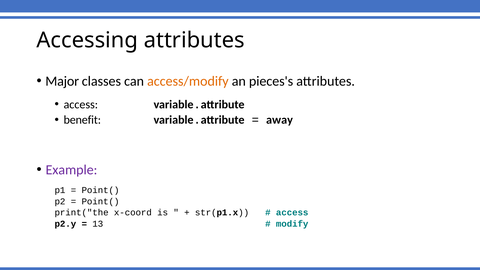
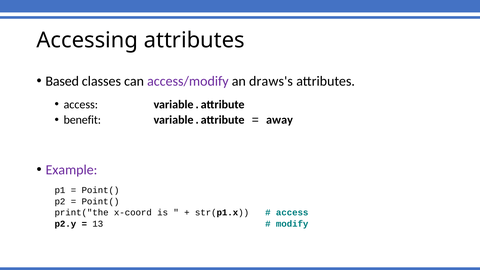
Major: Major -> Based (62, 81)
access/modify colour: orange -> purple (188, 81)
pieces's: pieces's -> draws's (271, 81)
